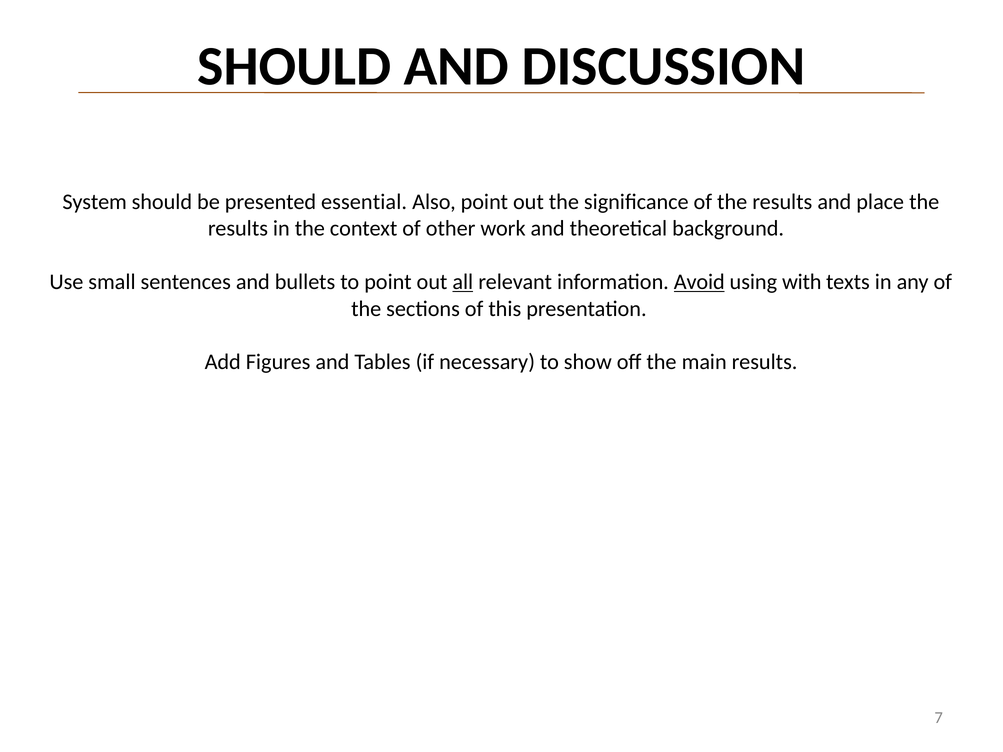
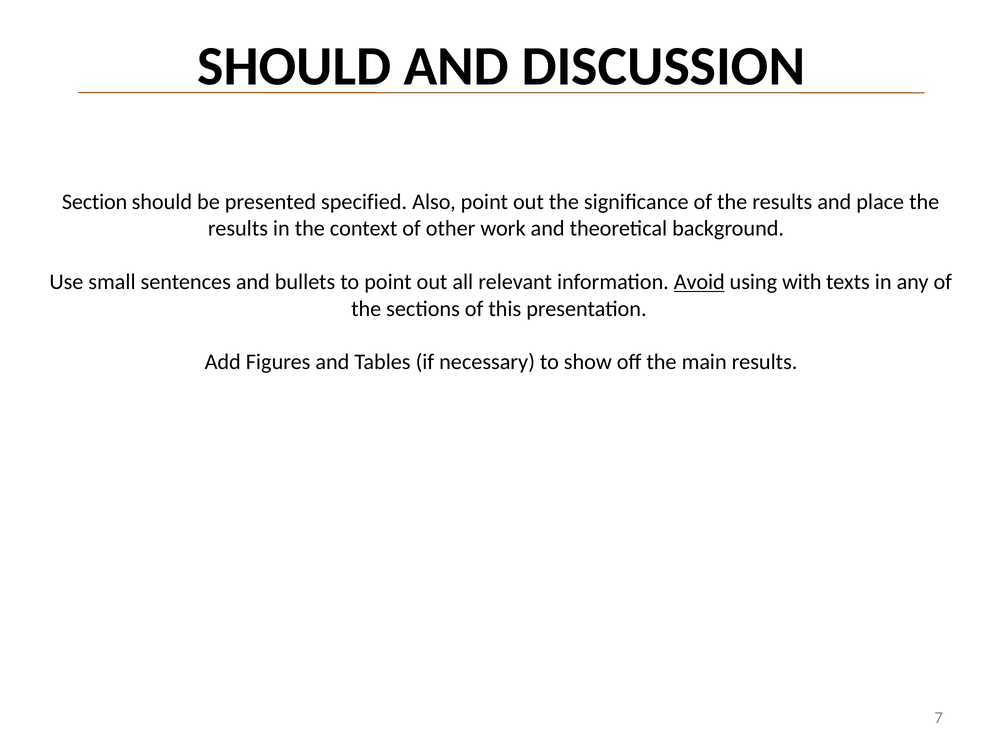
System: System -> Section (95, 202)
essential: essential -> specified (364, 202)
all underline: present -> none (463, 282)
